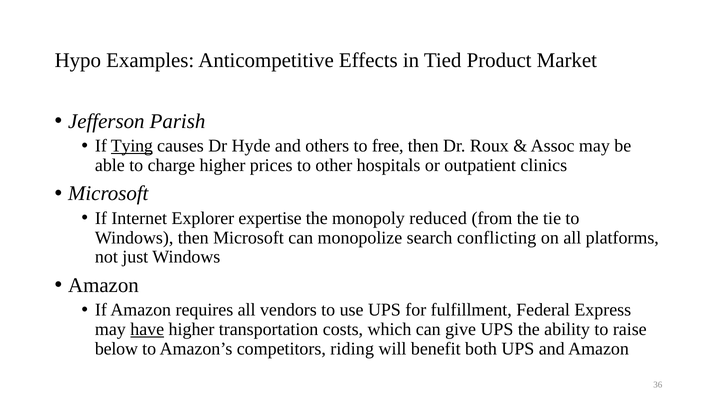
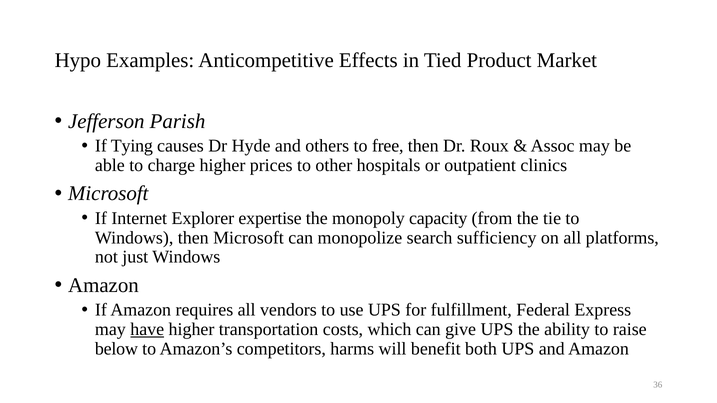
Tying underline: present -> none (132, 146)
reduced: reduced -> capacity (438, 218)
conflicting: conflicting -> sufficiency (497, 238)
riding: riding -> harms (352, 349)
